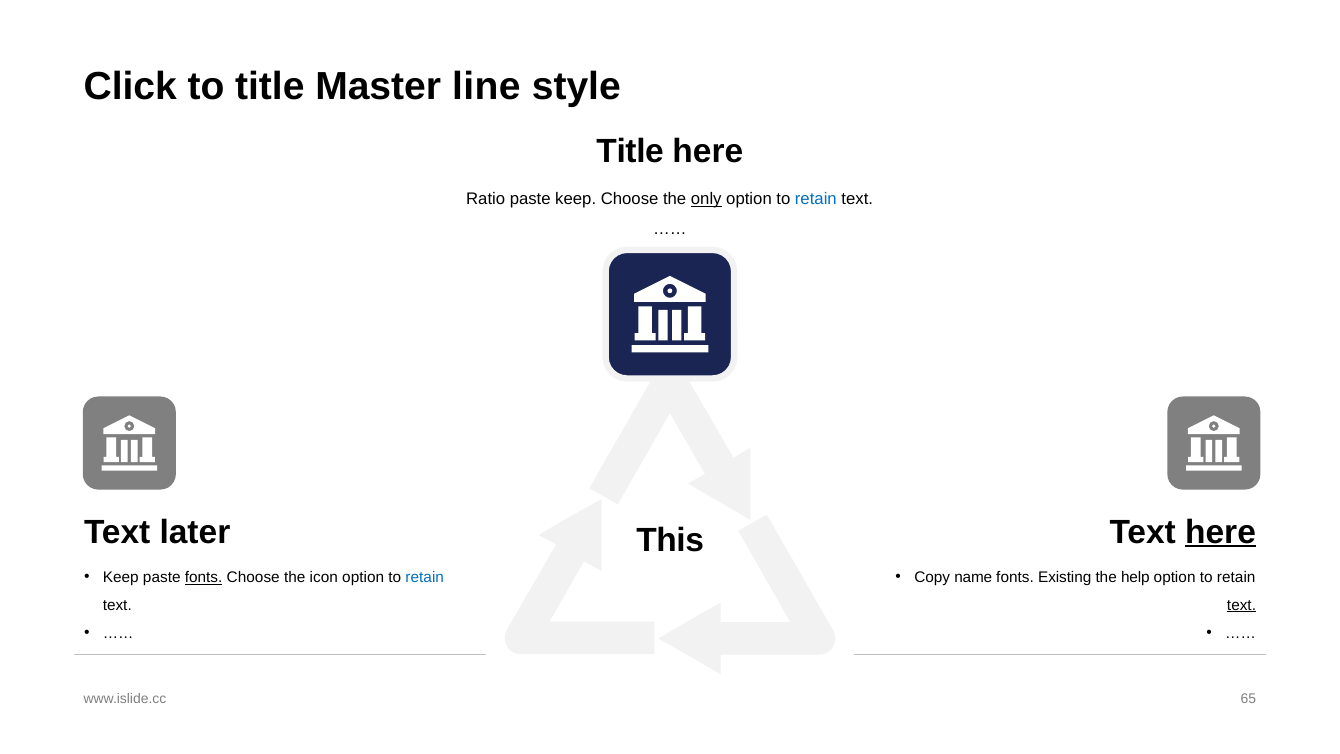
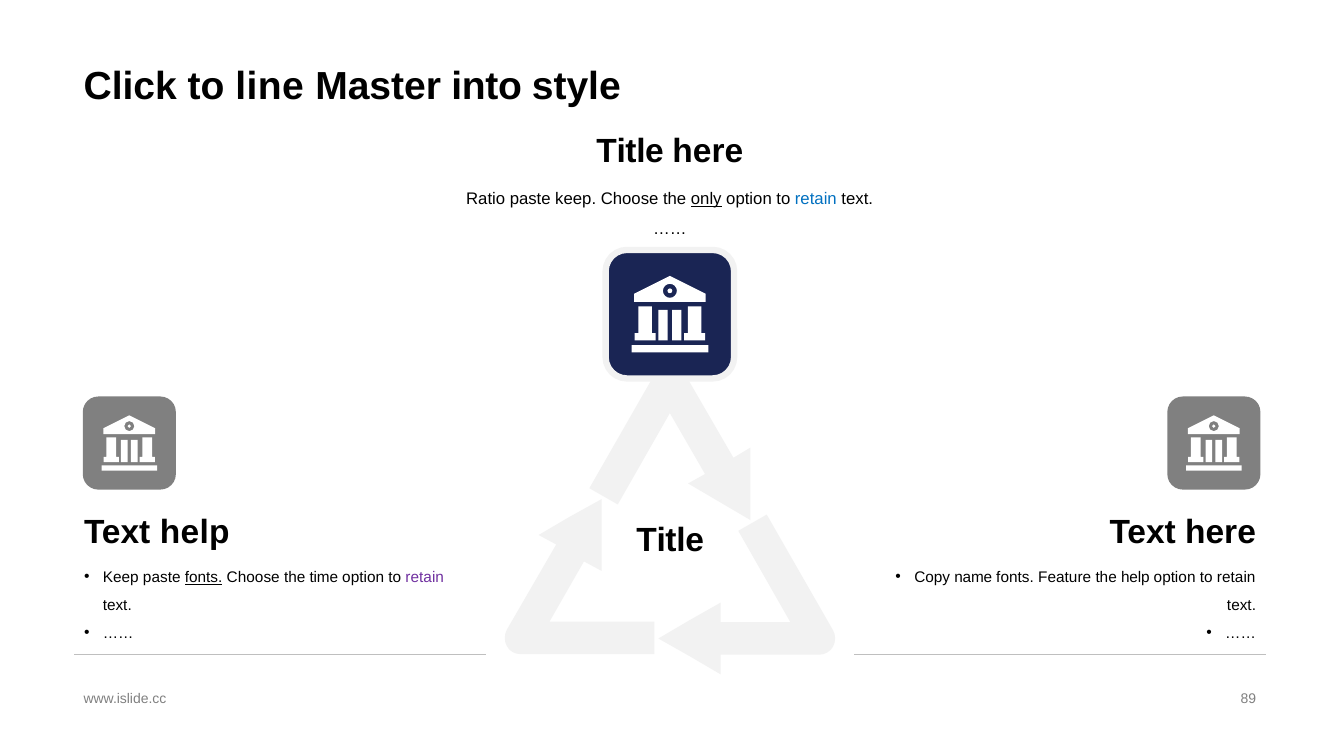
to title: title -> line (270, 87)
line: line -> into (487, 87)
Text later: later -> help (195, 532)
here underline: present -> none (1220, 532)
This: This -> Title (670, 541)
icon: icon -> time (324, 577)
retain colour: blue -> purple (425, 577)
Existing: Existing -> Feature (1065, 577)
text underline: present -> none (1242, 605)
65: 65 -> 89 (1248, 698)
